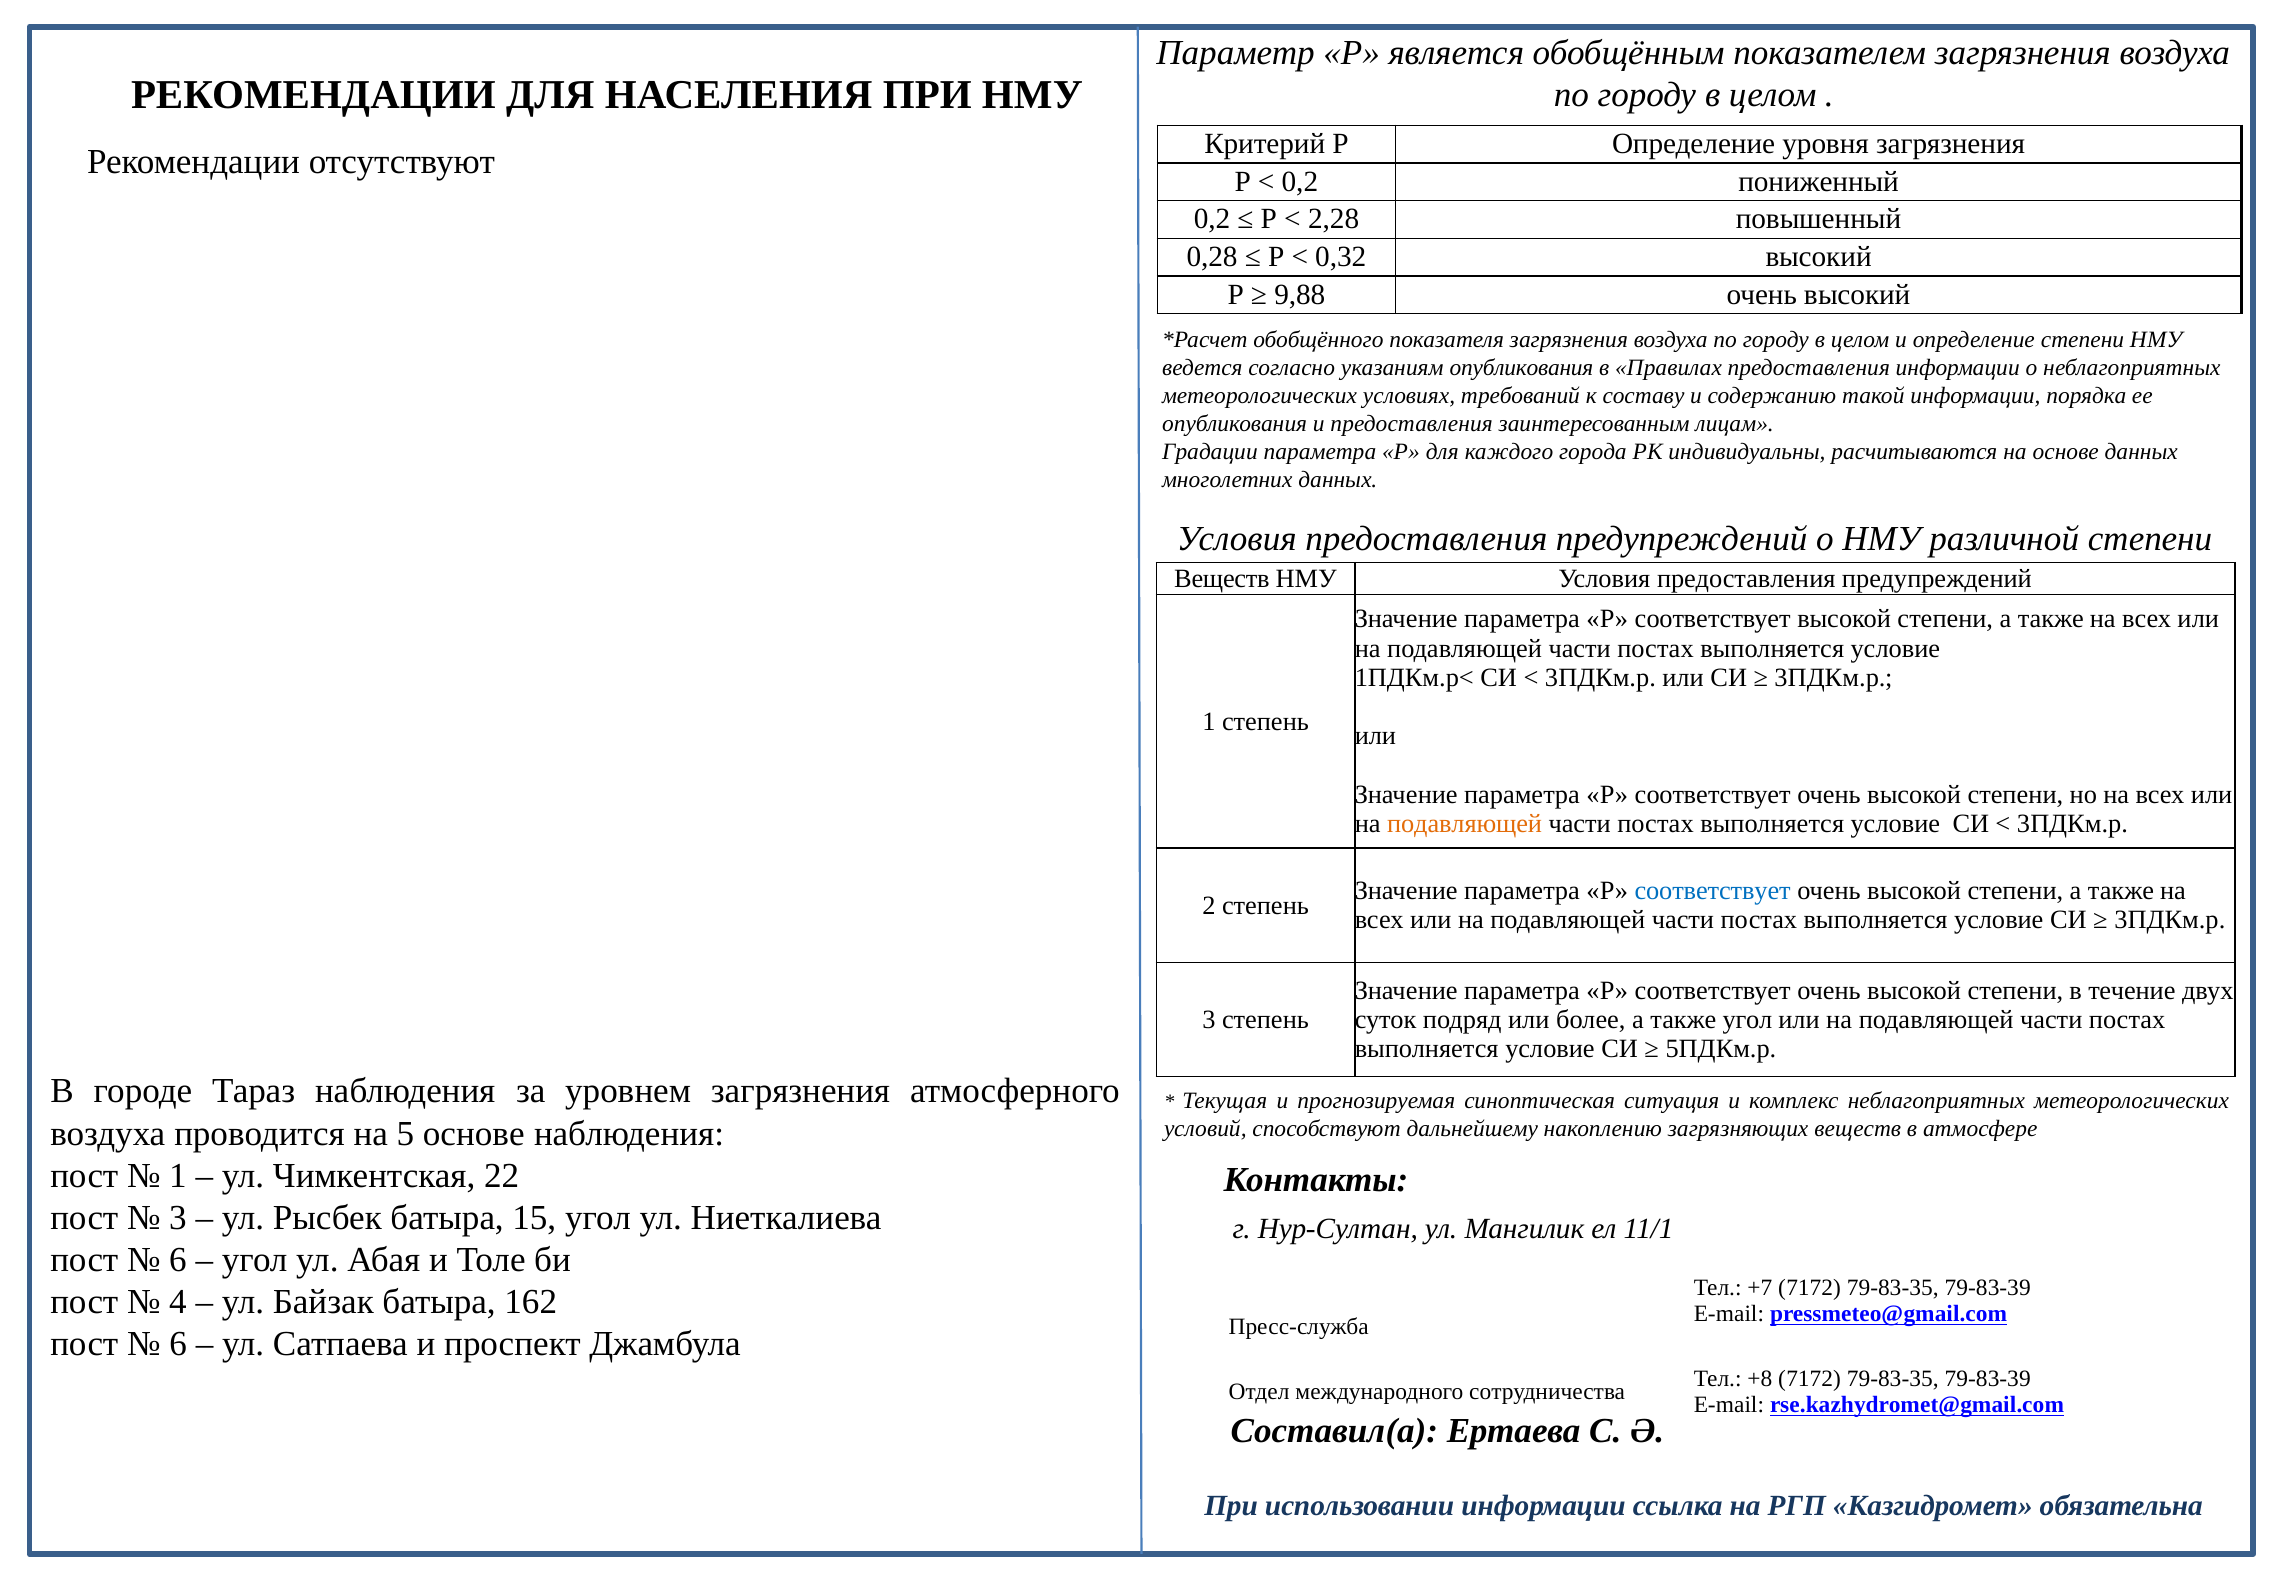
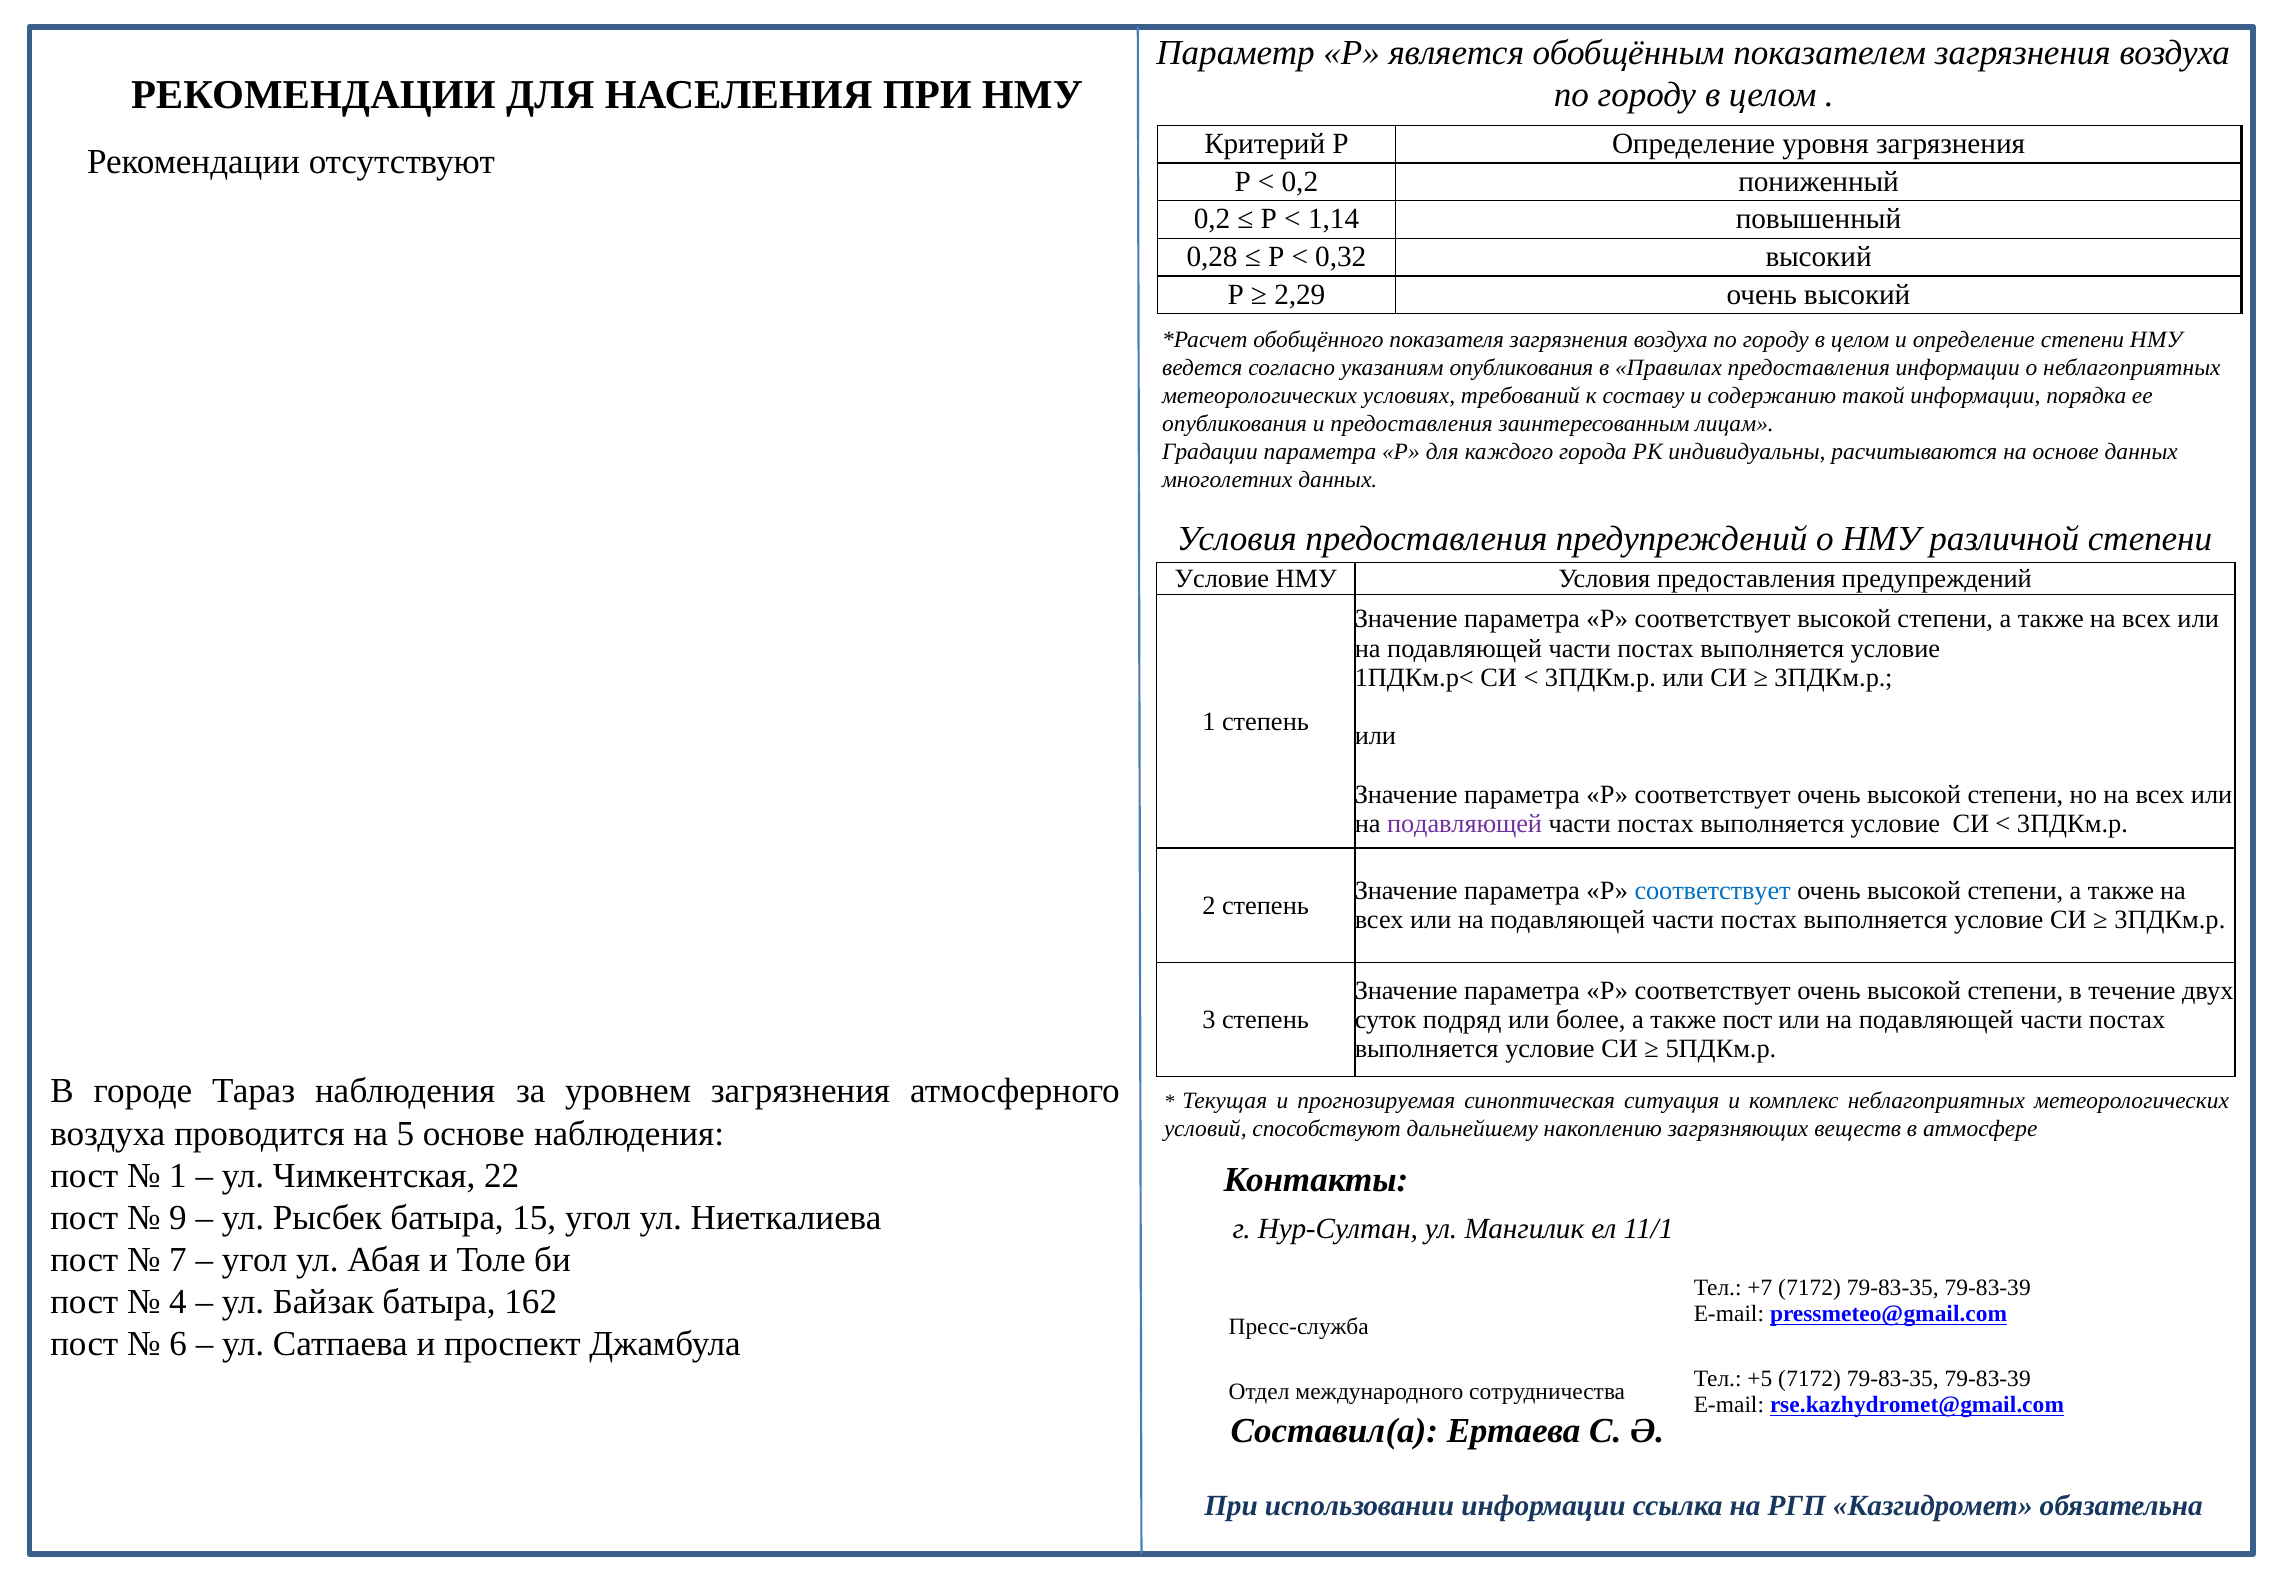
2,28: 2,28 -> 1,14 (1334, 219)
9,88: 9,88 -> 2,29 (1300, 295)
Веществ: Веществ -> Условие (1222, 578)
подавляющей colour: orange -> purple (1465, 823)
также угол: угол -> пост (1747, 1019)
3: 3 -> 9 (178, 1217)
6: 6 -> 7 (178, 1260)
+8: +8 -> +5 (1760, 1379)
